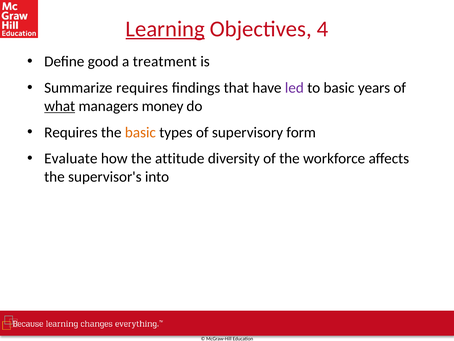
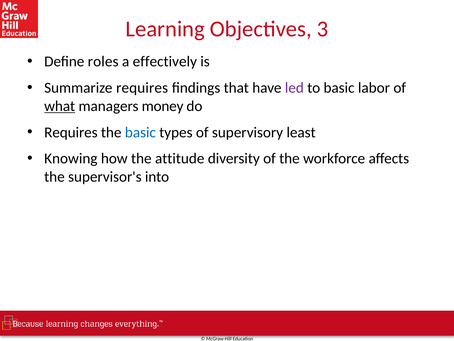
Learning underline: present -> none (165, 29)
4: 4 -> 3 (322, 29)
good: good -> roles (103, 62)
treatment: treatment -> effectively (165, 62)
years: years -> labor (374, 88)
basic colour: orange -> blue (140, 132)
form: form -> least (301, 132)
Evaluate: Evaluate -> Knowing (71, 158)
